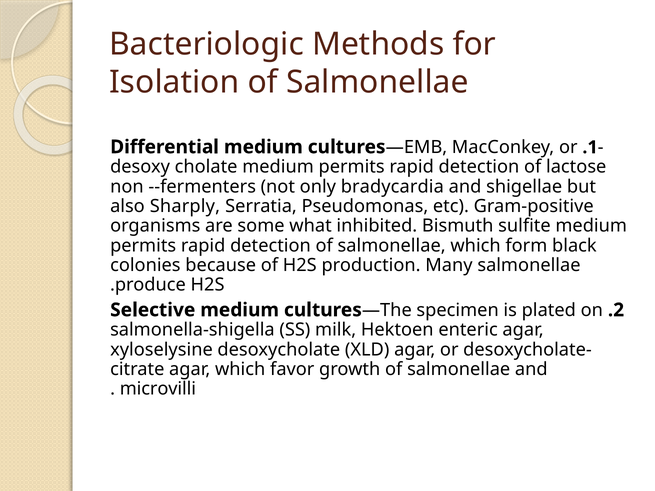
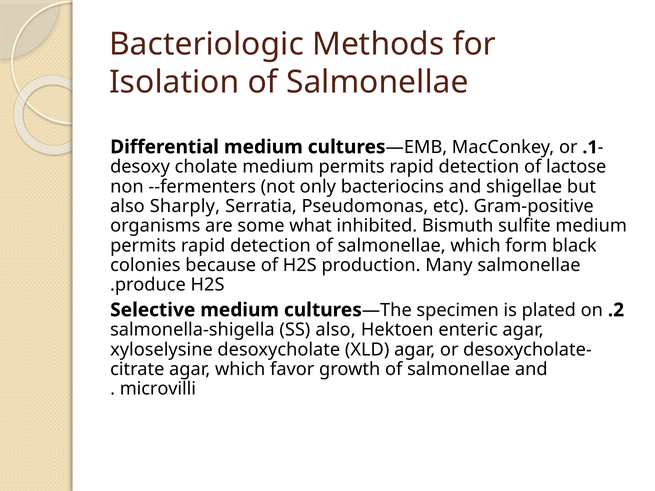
bradycardia: bradycardia -> bacteriocins (392, 187)
SS milk: milk -> also (336, 330)
